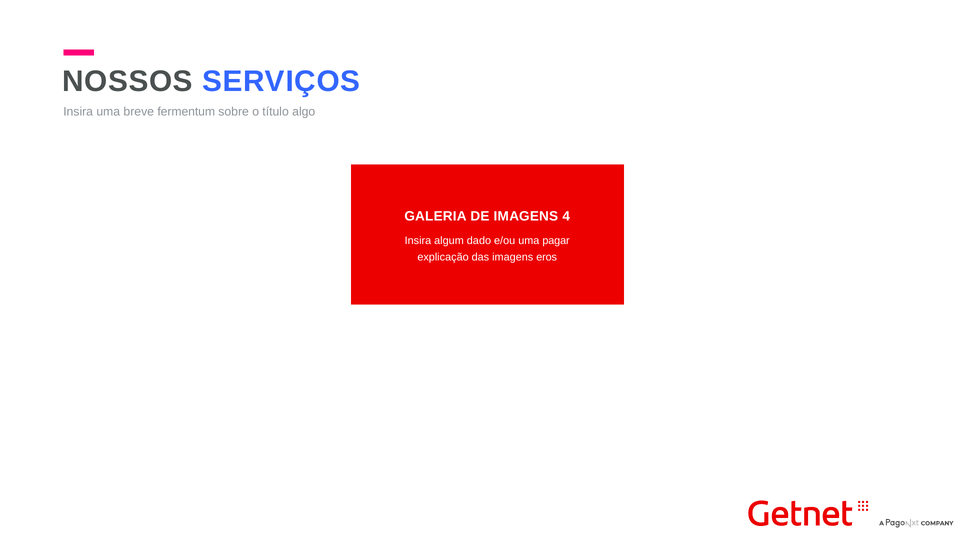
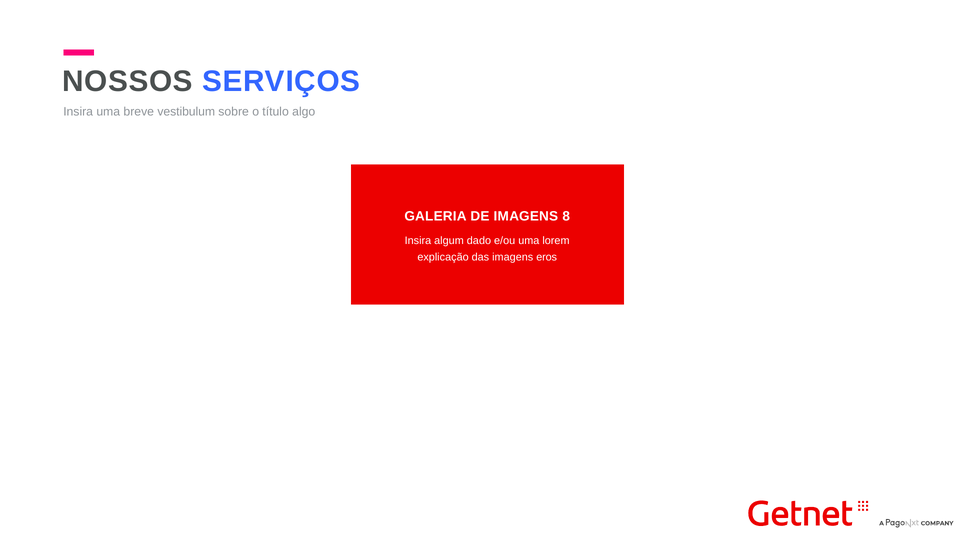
fermentum: fermentum -> vestibulum (186, 112)
4: 4 -> 8 (566, 217)
pagar: pagar -> lorem (556, 241)
